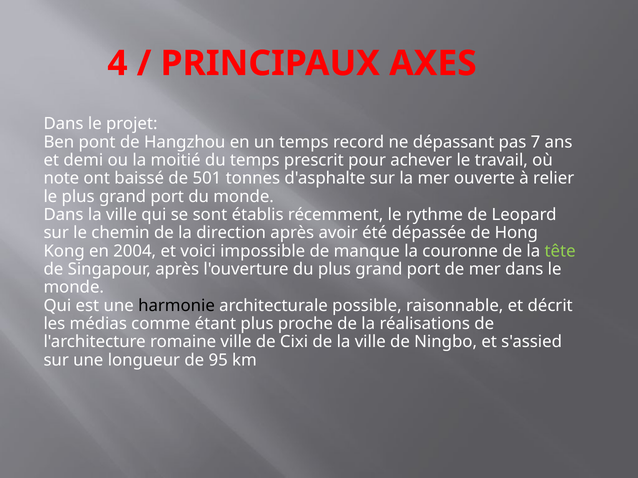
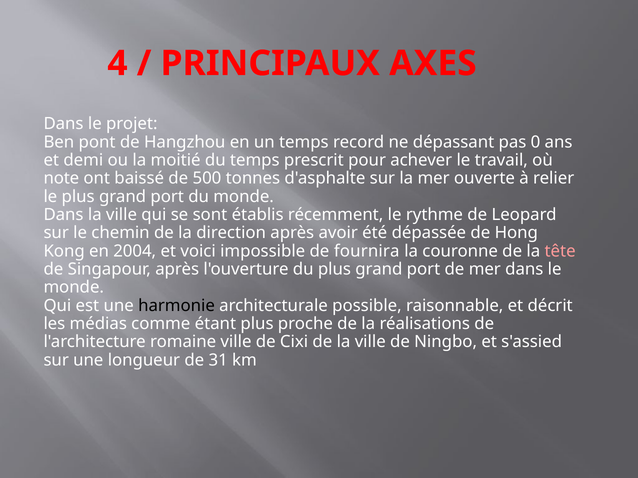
7: 7 -> 0 (536, 142)
501: 501 -> 500 (207, 179)
manque: manque -> fournira (367, 251)
tête colour: light green -> pink (560, 251)
95: 95 -> 31 (218, 360)
